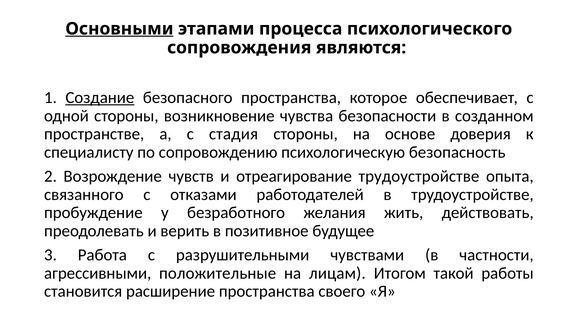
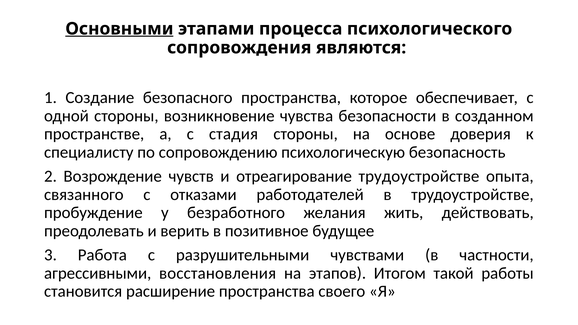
Создание underline: present -> none (100, 98)
положительные: положительные -> восстановления (218, 273)
лицам: лицам -> этапов (337, 273)
